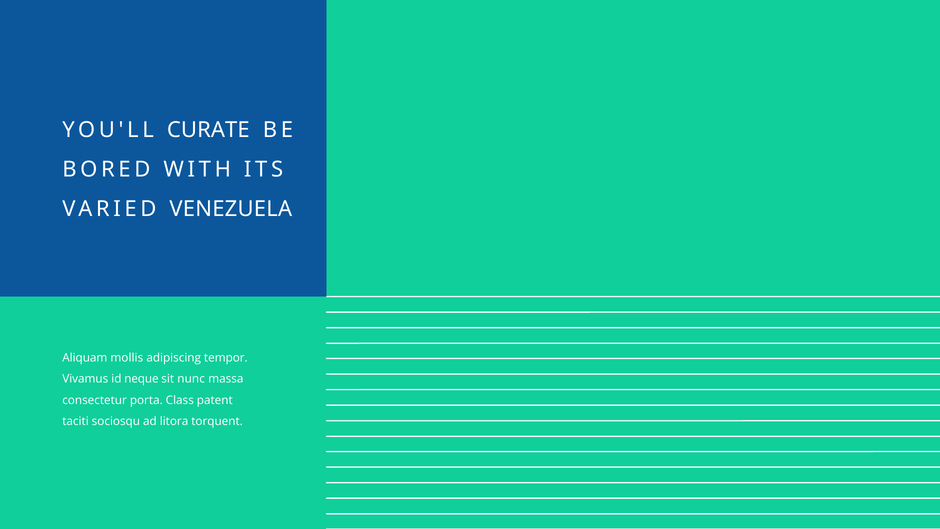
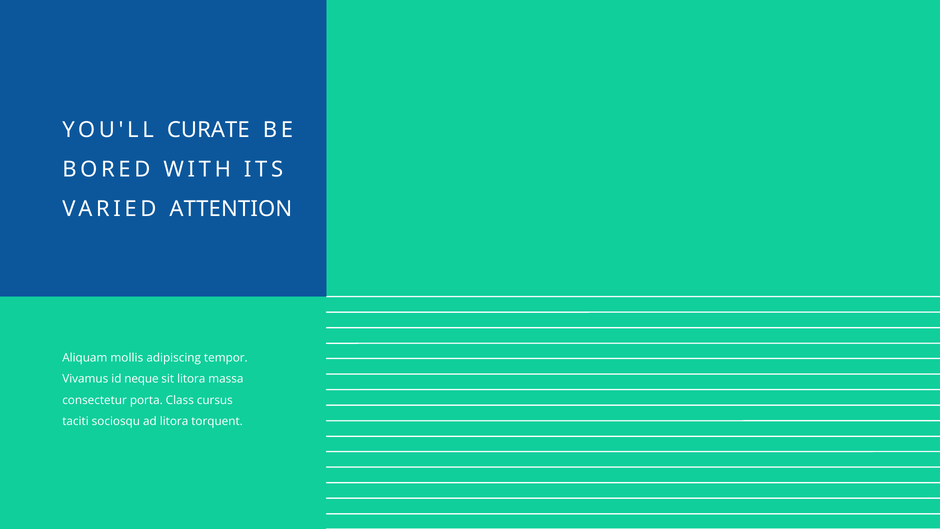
VENEZUELA: VENEZUELA -> ATTENTION (231, 209)
sit nunc: nunc -> litora (191, 379)
patent: patent -> cursus (215, 400)
